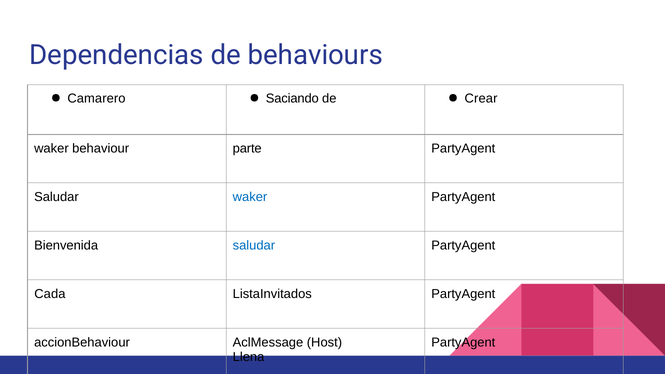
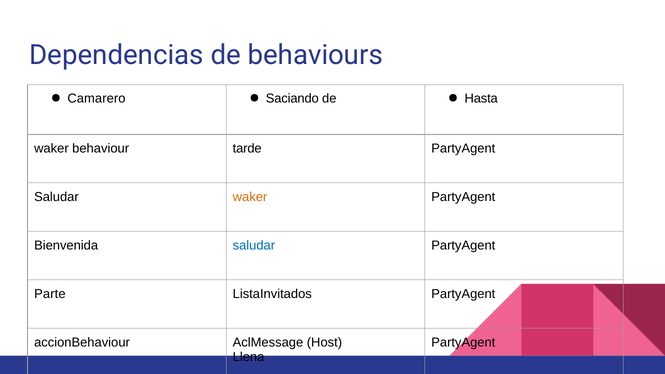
Crear: Crear -> Hasta (481, 99)
parte: parte -> tarde (247, 149)
waker colour: blue -> orange (250, 197)
Cada: Cada -> Parte (50, 294)
